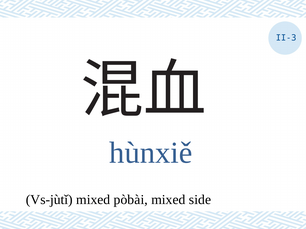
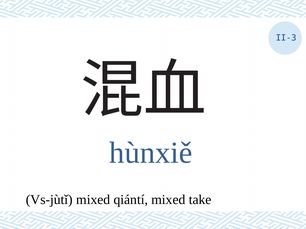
pòbài: pòbài -> qiántí (131, 200)
side: side -> take (200, 200)
